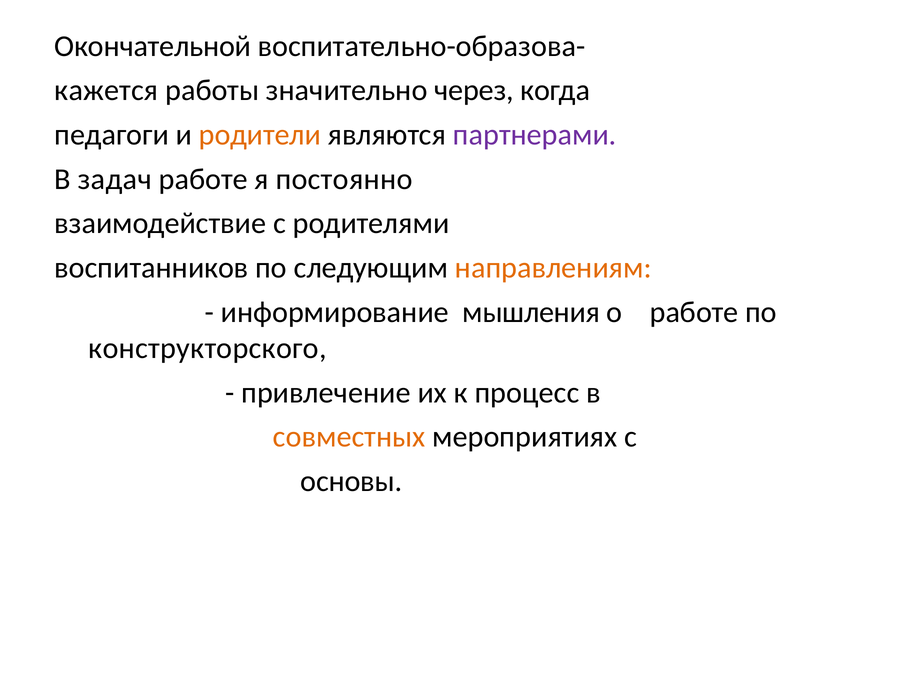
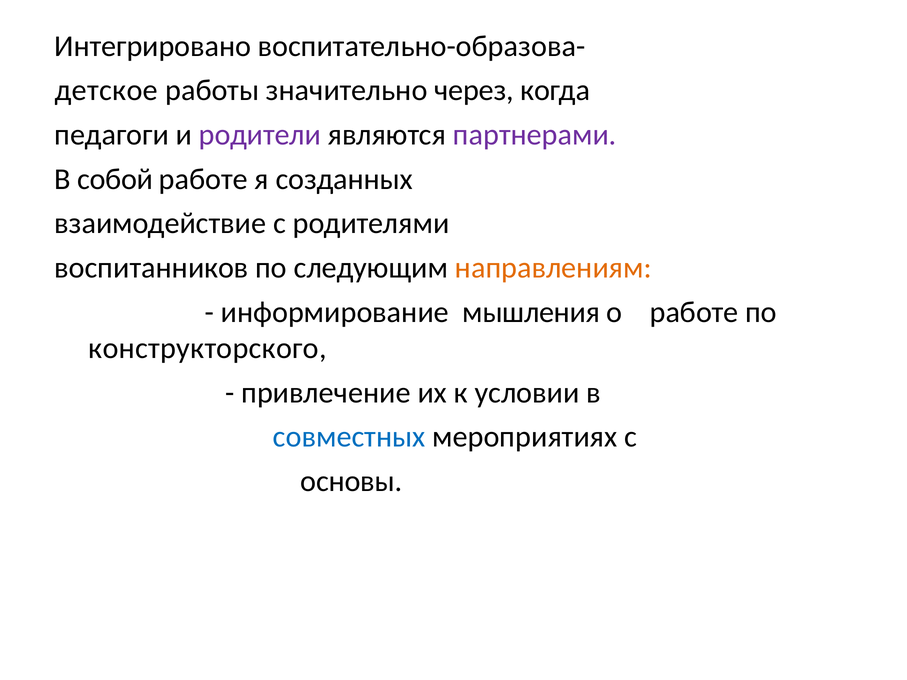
Окончательной: Окончательной -> Интегрировано (153, 46)
кажется: кажется -> детское (106, 90)
родители colour: orange -> purple (260, 135)
задач: задач -> собой (115, 179)
постоянно: постоянно -> созданных (344, 179)
процесс: процесс -> условии (527, 393)
совместных colour: orange -> blue (349, 437)
